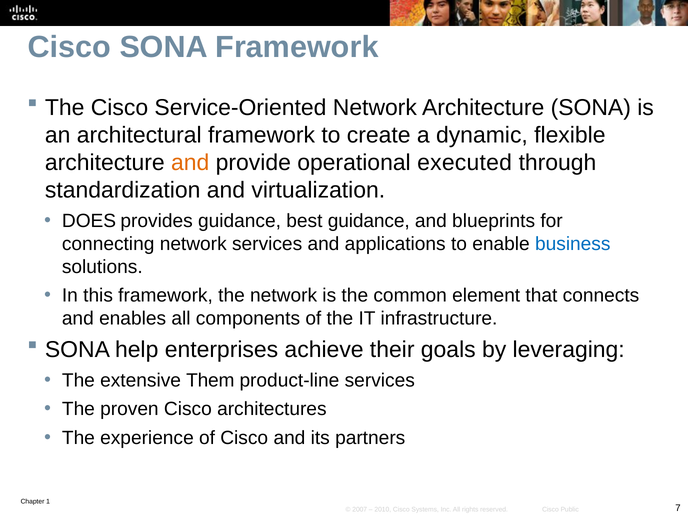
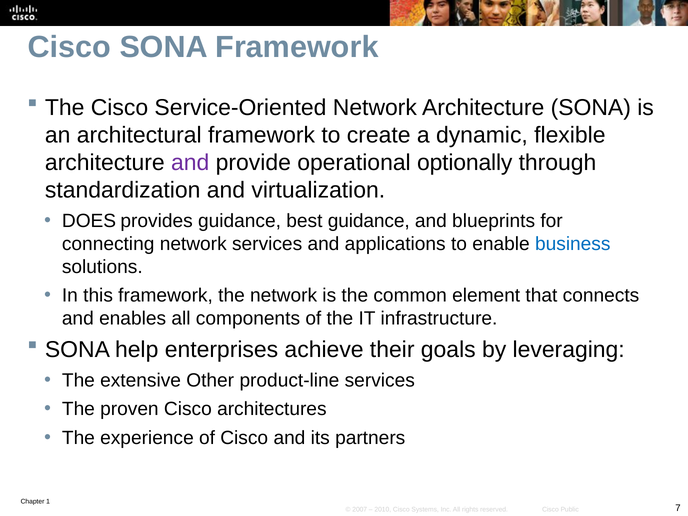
and colour: orange -> purple (190, 163)
executed: executed -> optionally (465, 163)
Them: Them -> Other (210, 380)
